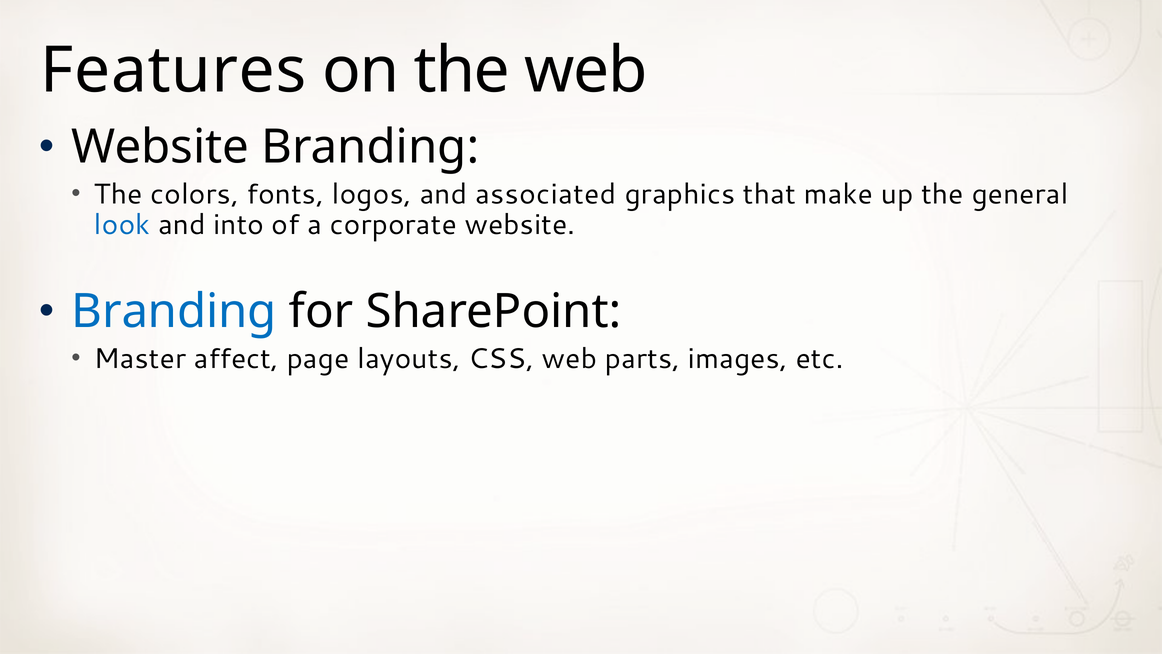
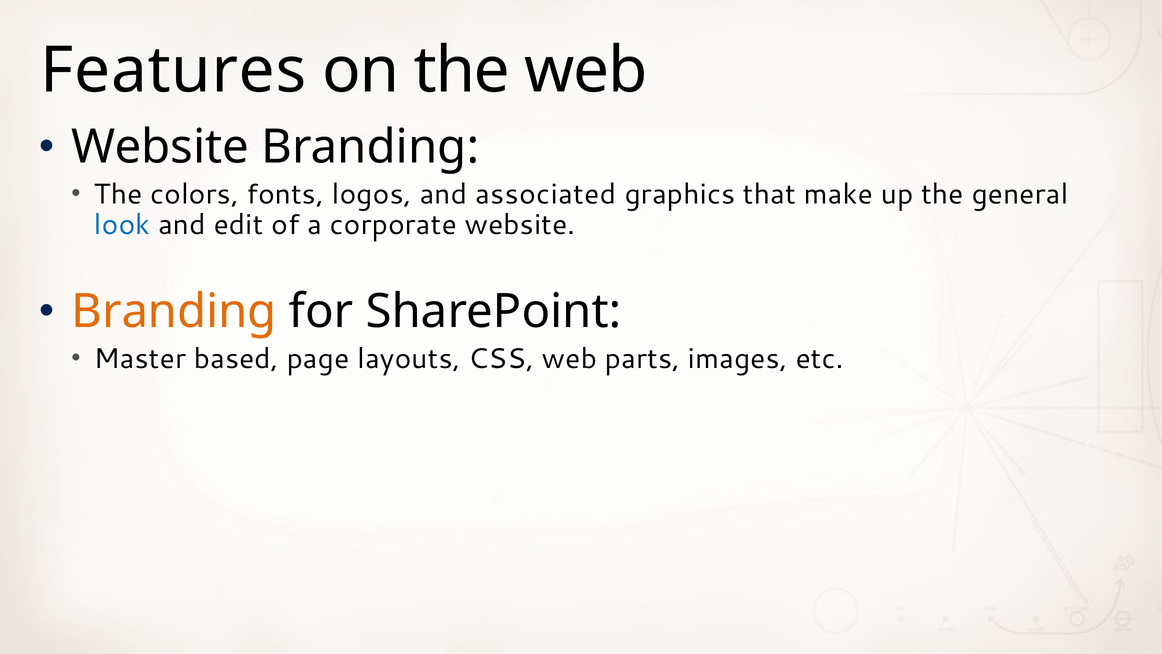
into: into -> edit (239, 225)
Branding colour: blue -> orange (174, 312)
affect: affect -> based (236, 358)
